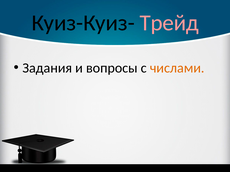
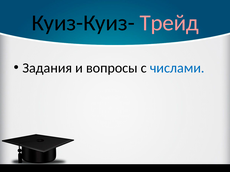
числами colour: orange -> blue (177, 68)
